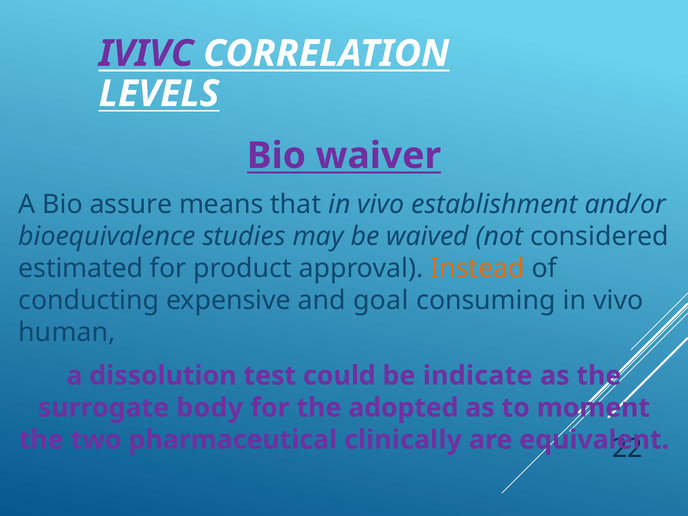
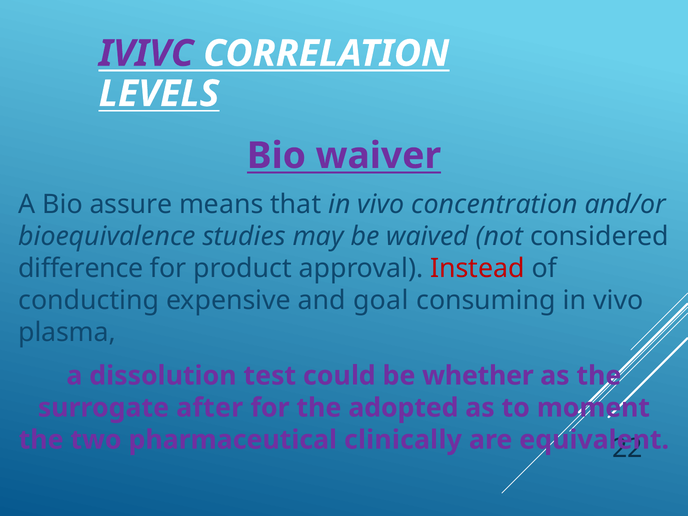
establishment: establishment -> concentration (495, 204)
estimated: estimated -> difference (81, 269)
Instead colour: orange -> red (477, 269)
human: human -> plasma (67, 333)
indicate: indicate -> whether (478, 376)
body: body -> after (210, 408)
